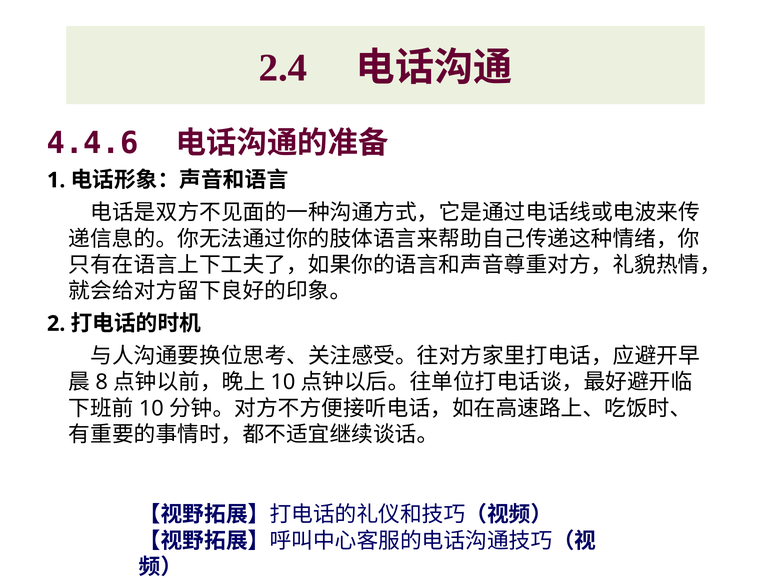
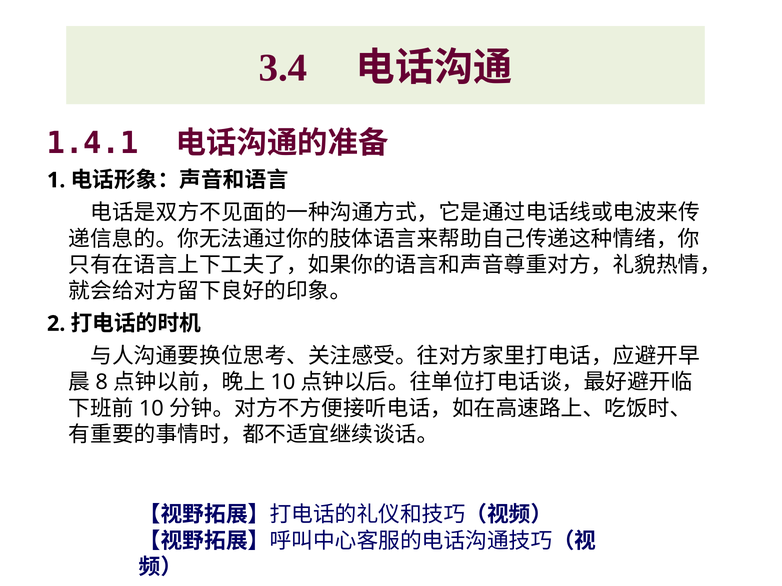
2.4: 2.4 -> 3.4 (283, 68)
4.4.6: 4.4.6 -> 1.4.1 (93, 143)
